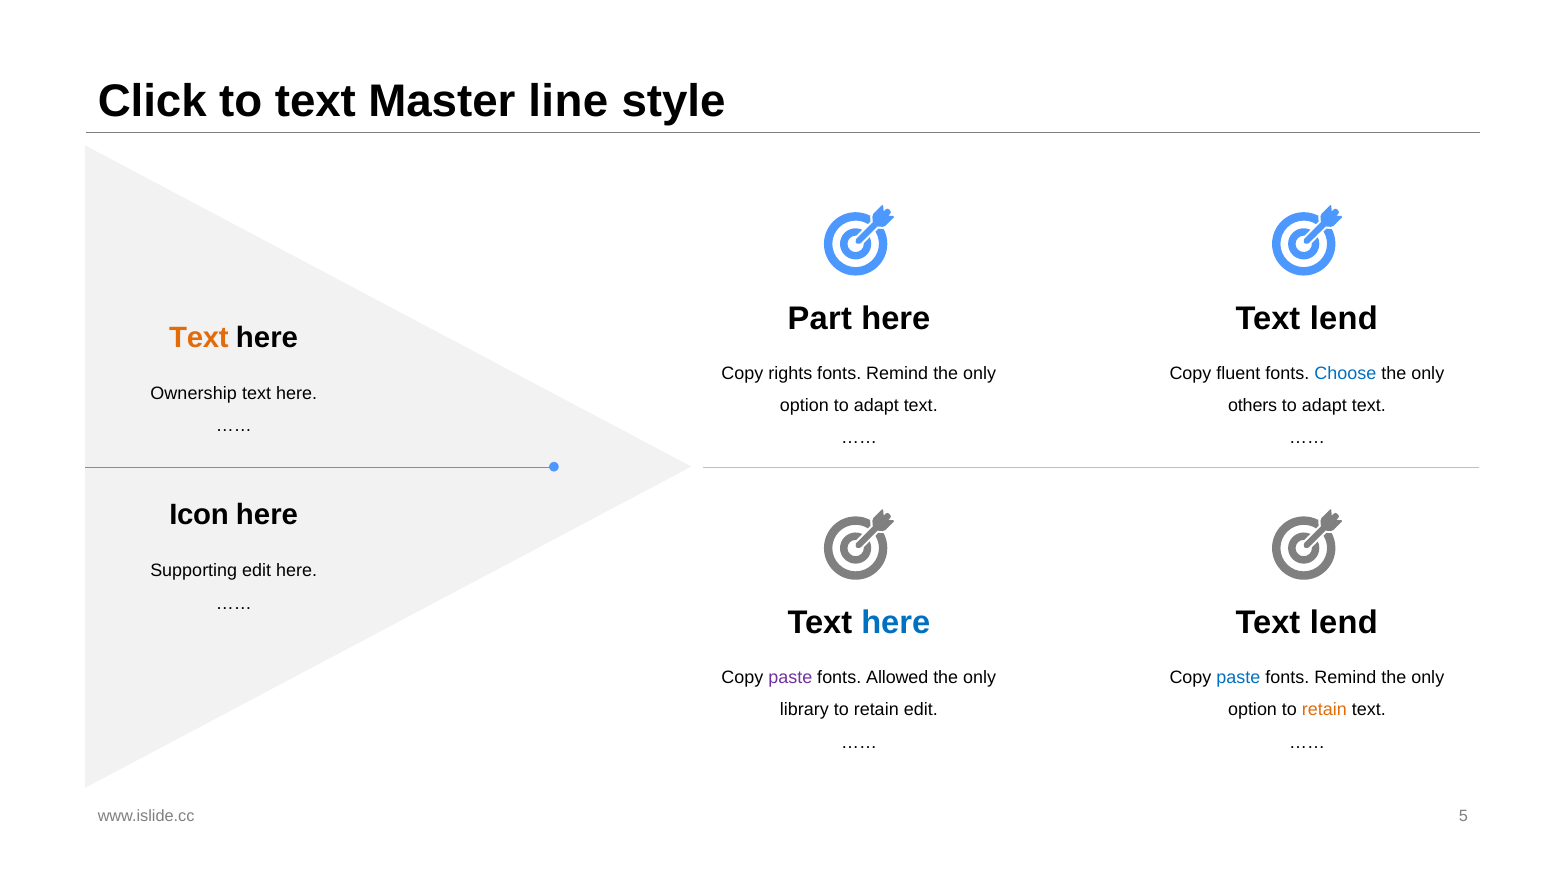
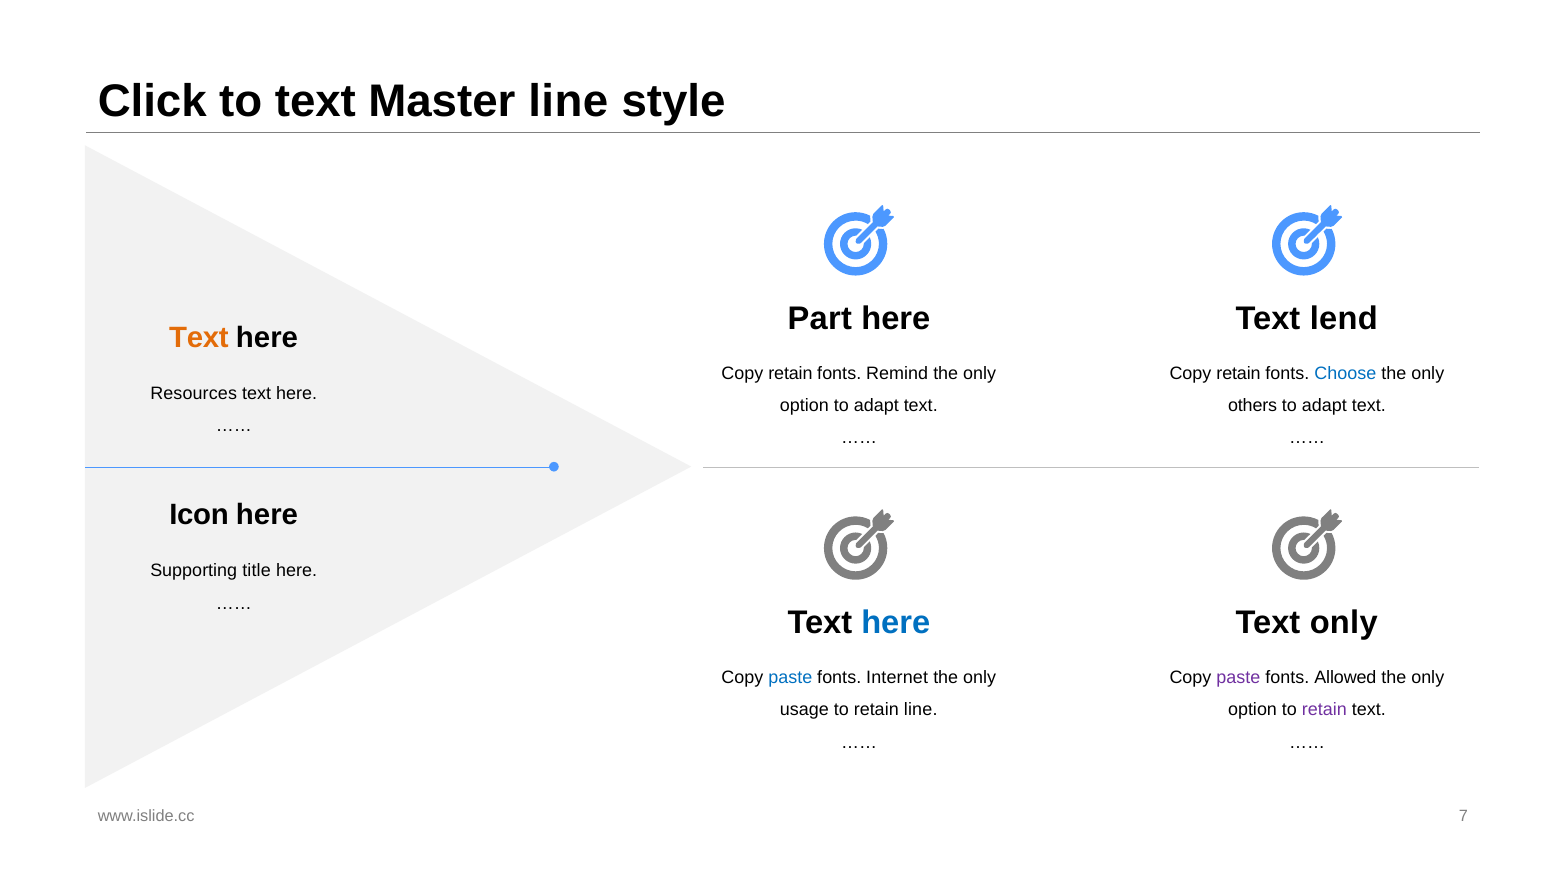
rights: rights -> retain (790, 373)
fluent: fluent -> retain (1239, 373)
Ownership: Ownership -> Resources (194, 394)
Supporting edit: edit -> title (257, 571)
lend: lend -> only (1344, 623)
paste colour: purple -> blue (790, 677)
Allowed: Allowed -> Internet (897, 677)
paste colour: blue -> purple (1238, 677)
Remind: Remind -> Allowed (1345, 677)
library: library -> usage (804, 710)
retain edit: edit -> line (921, 710)
retain colour: orange -> purple (1324, 710)
5: 5 -> 7 (1463, 816)
